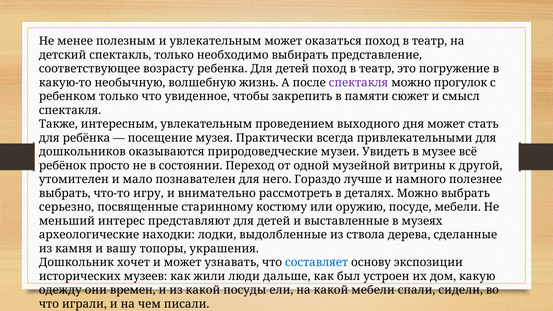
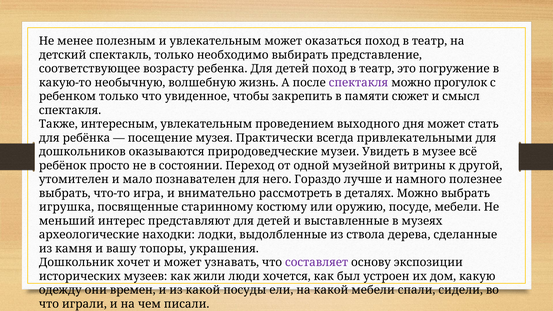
игру: игру -> игра (148, 193)
серьезно: серьезно -> игрушка (67, 207)
составляет colour: blue -> purple (317, 262)
люди дальше: дальше -> хочется (287, 276)
